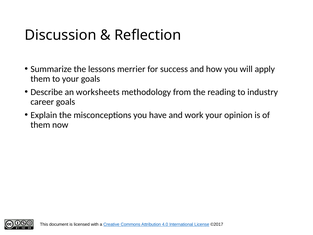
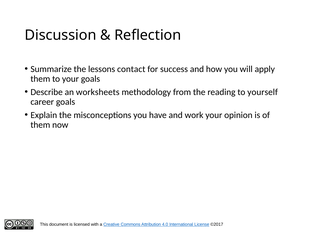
merrier: merrier -> contact (131, 69)
industry: industry -> yourself (263, 92)
